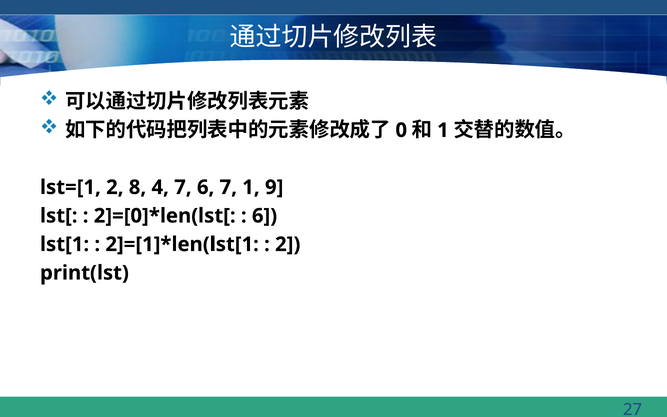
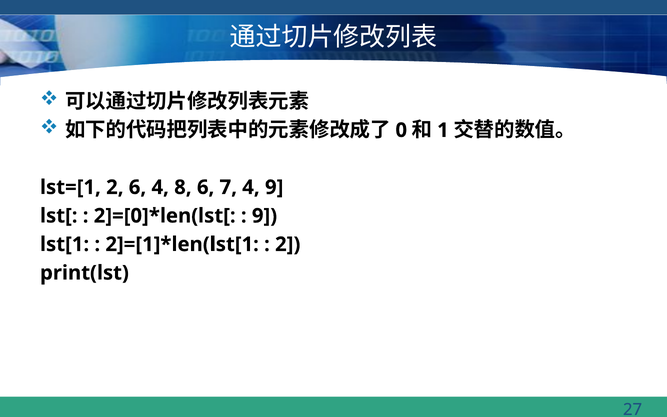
2 8: 8 -> 6 (137, 187)
4 7: 7 -> 8 (183, 187)
7 1: 1 -> 4 (251, 187)
6: 6 -> 9 (265, 216)
